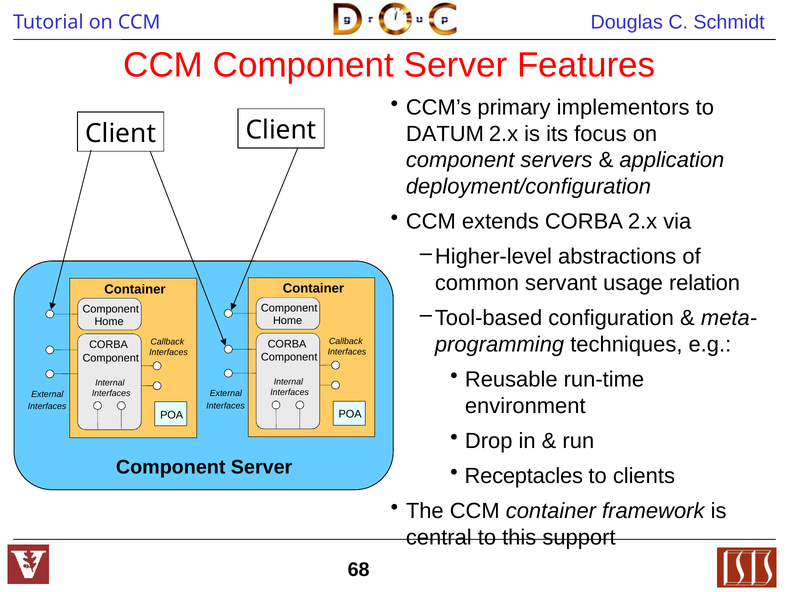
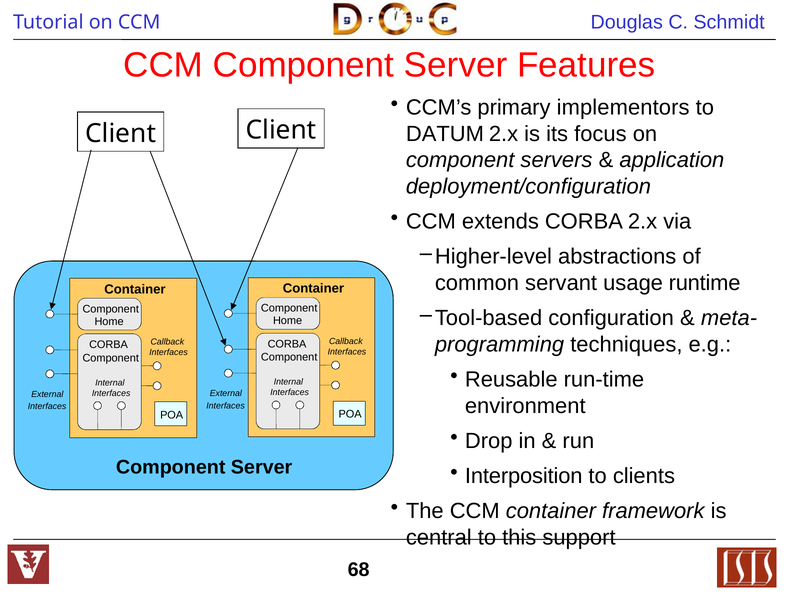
relation: relation -> runtime (705, 283)
Receptacles: Receptacles -> Interposition (524, 476)
